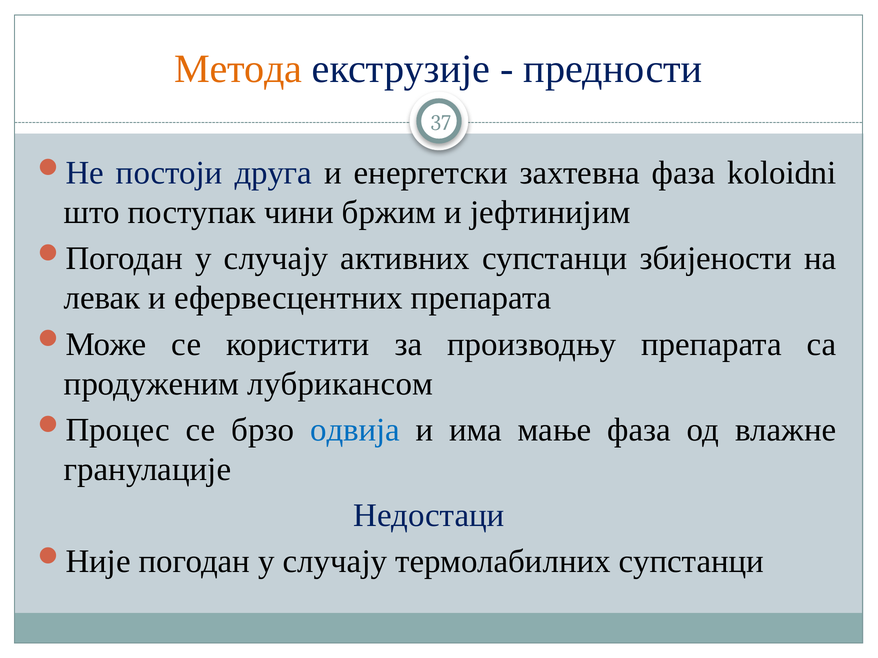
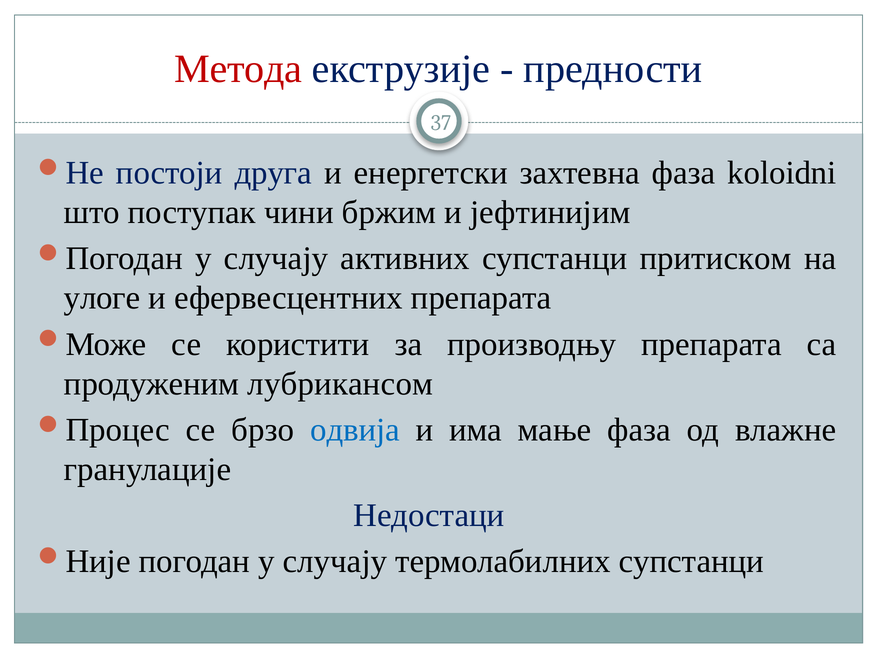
Метода colour: orange -> red (238, 69)
збијености: збијености -> притиском (716, 259)
левак: левак -> улоге (102, 298)
